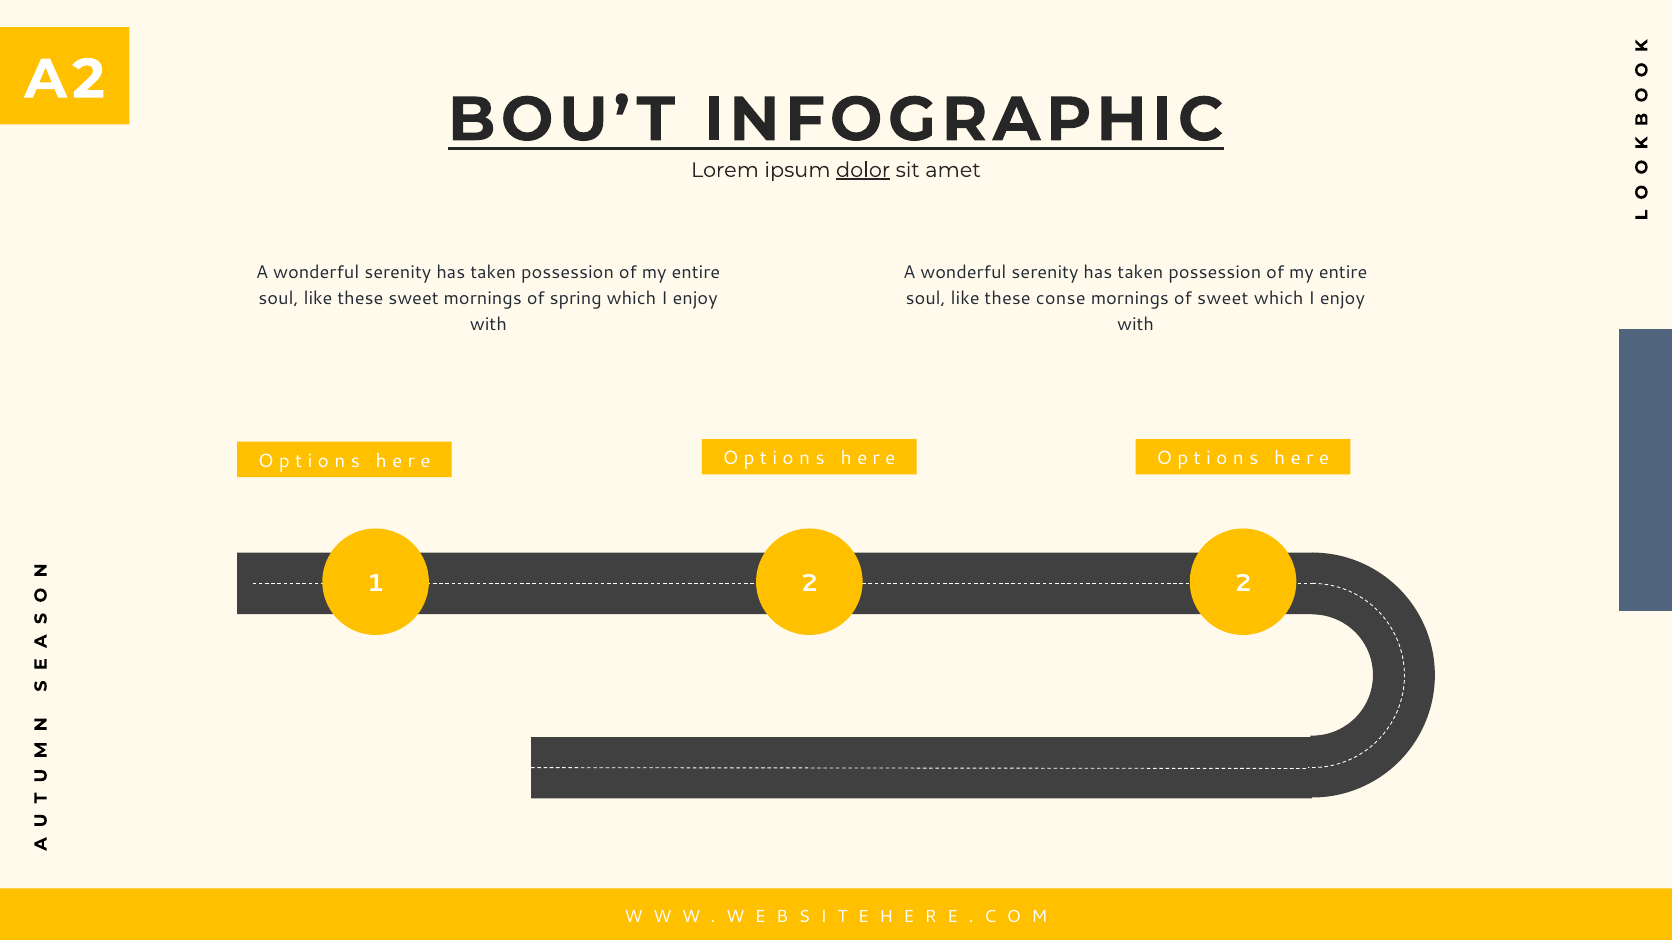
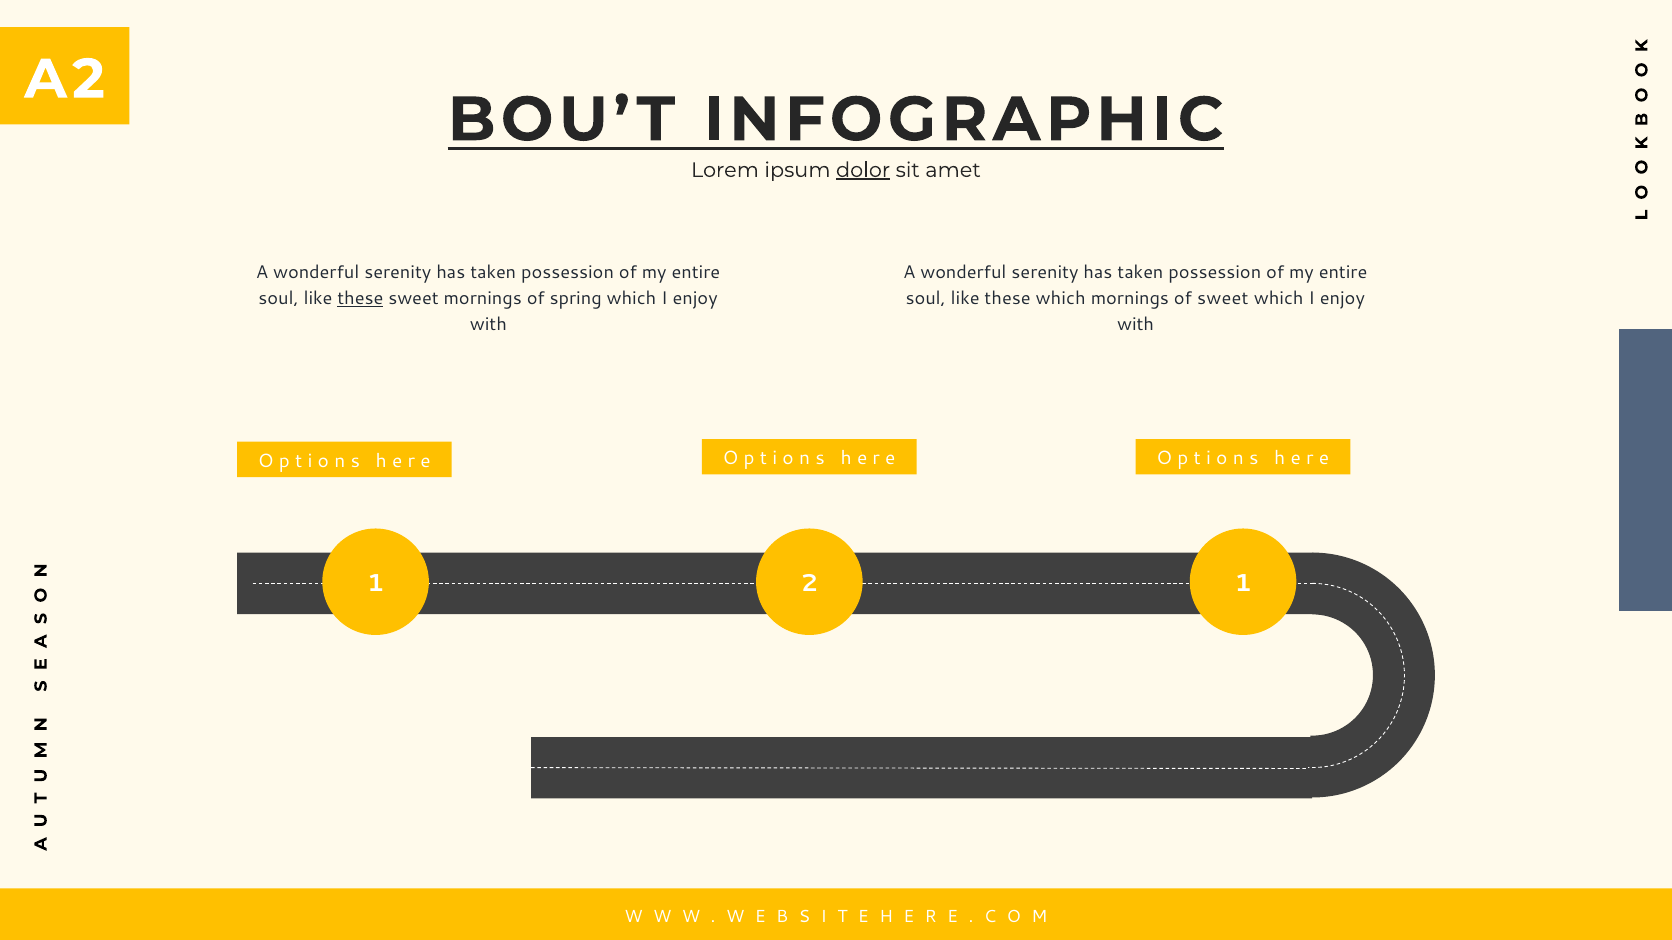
these underline: none -> present (360, 299)
these conse: conse -> which (1061, 299)
1 2: 2 -> 1 (1243, 584)
